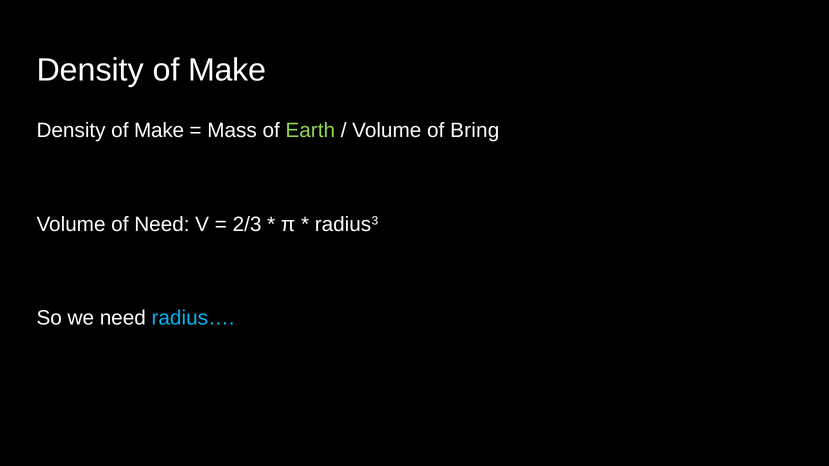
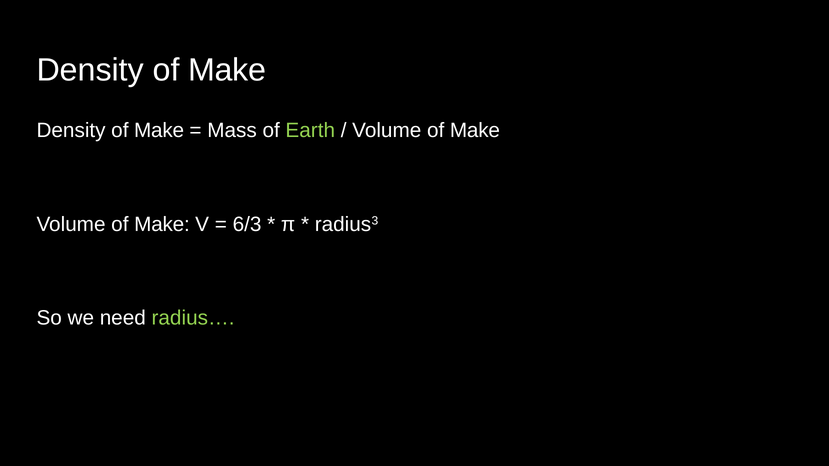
Bring: Bring -> Make (475, 130)
Need: Need -> Make (162, 224)
2/3: 2/3 -> 6/3 (247, 224)
radius… colour: light blue -> light green (193, 318)
